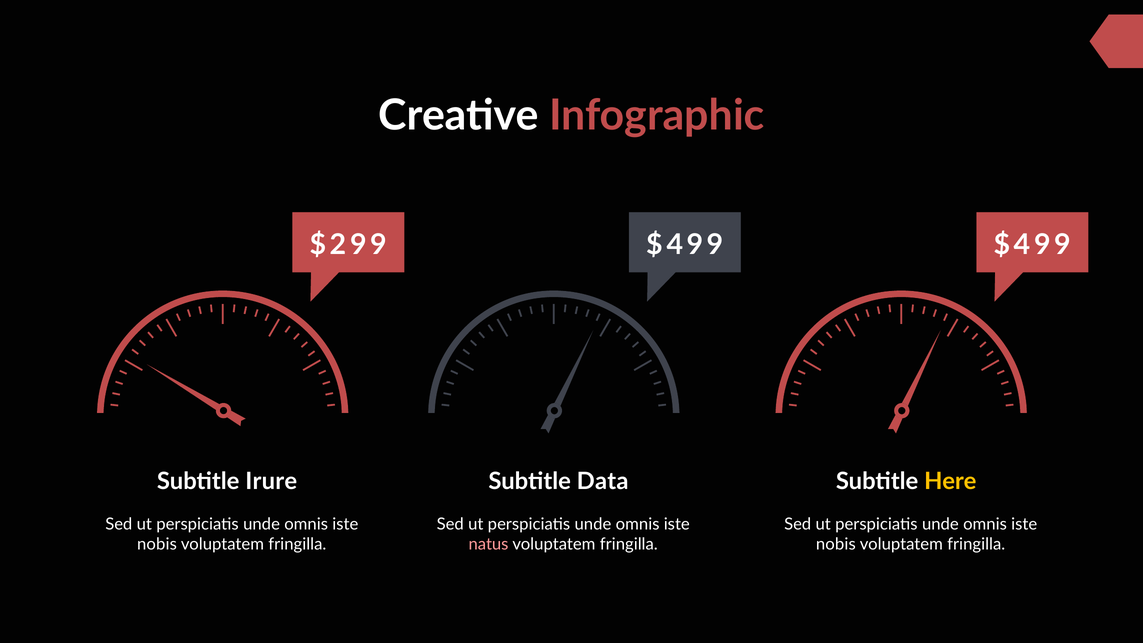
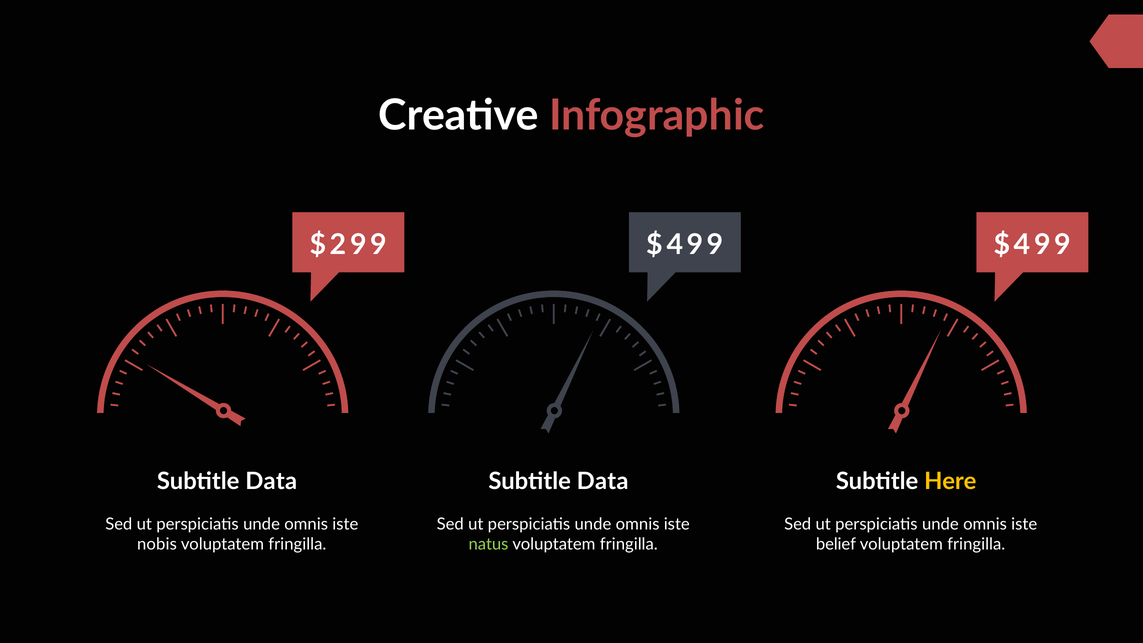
Irure: Irure -> Data (271, 481)
natus colour: pink -> light green (488, 544)
nobis: nobis -> belief (836, 544)
